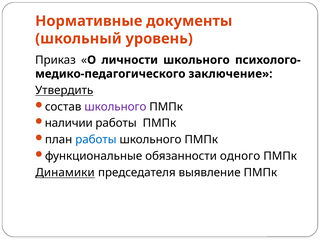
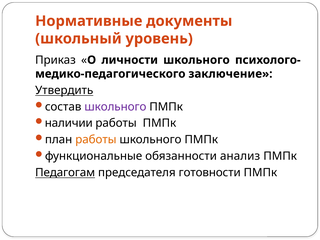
работы colour: blue -> orange (96, 140)
одного: одного -> анализ (240, 156)
Динамики: Динамики -> Педагогам (65, 172)
выявление: выявление -> готовности (210, 172)
